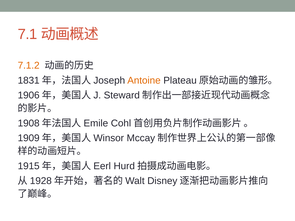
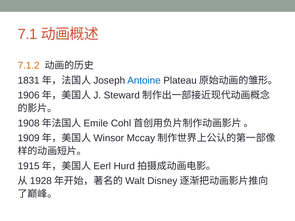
Antoine colour: orange -> blue (144, 81)
